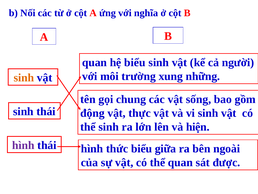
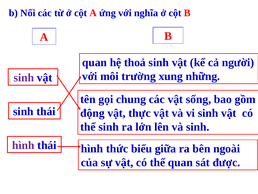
hệ biểu: biểu -> thoả (135, 62)
sinh colour: orange -> purple (24, 78)
và hiện: hiện -> sinh (198, 127)
